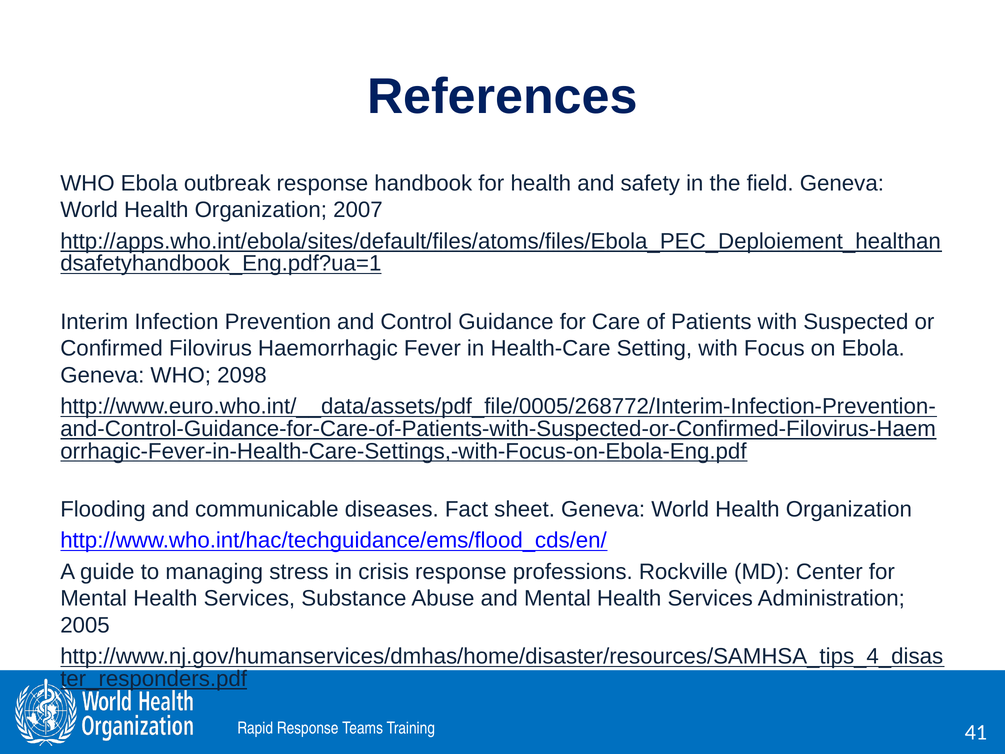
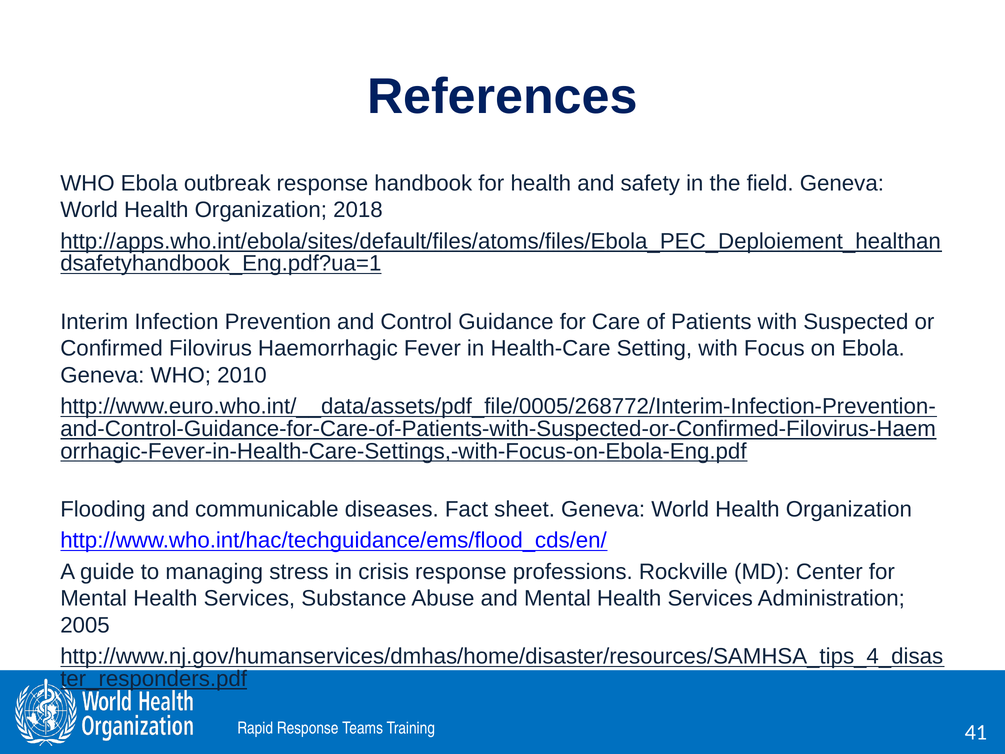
2007: 2007 -> 2018 (358, 210)
2098: 2098 -> 2010 (242, 375)
